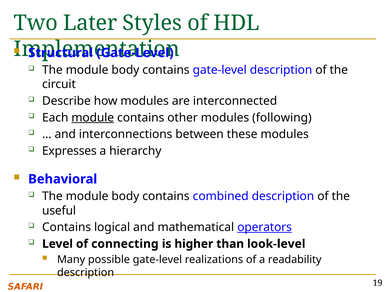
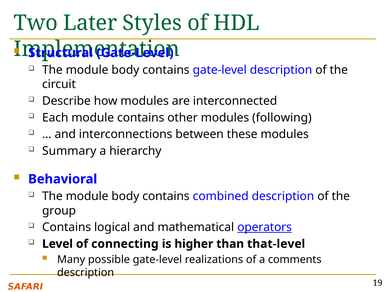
module underline: present -> none (93, 118)
Expresses: Expresses -> Summary (69, 151)
useful: useful -> group (59, 210)
look-level: look-level -> that-level (276, 244)
readability: readability -> comments (295, 259)
